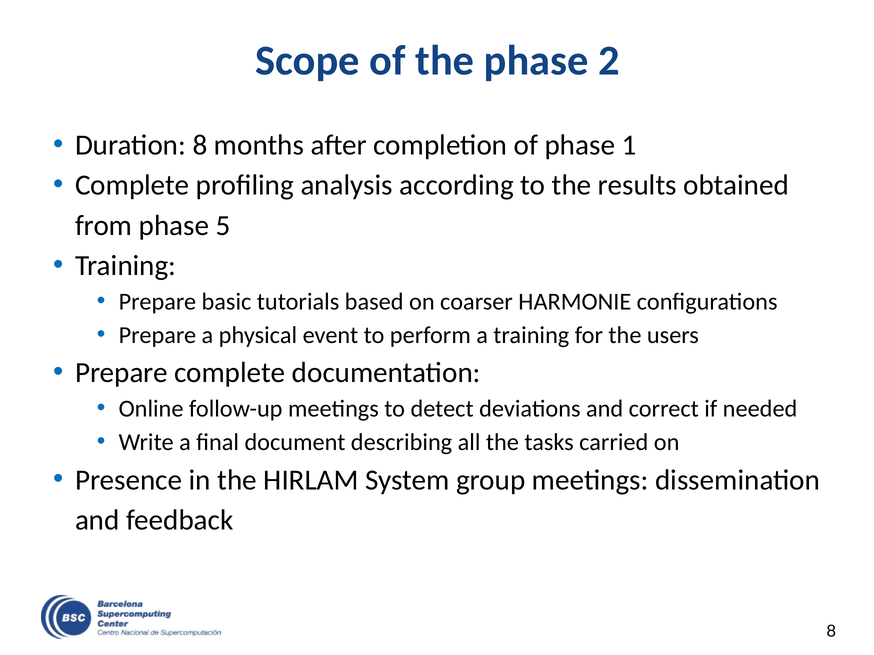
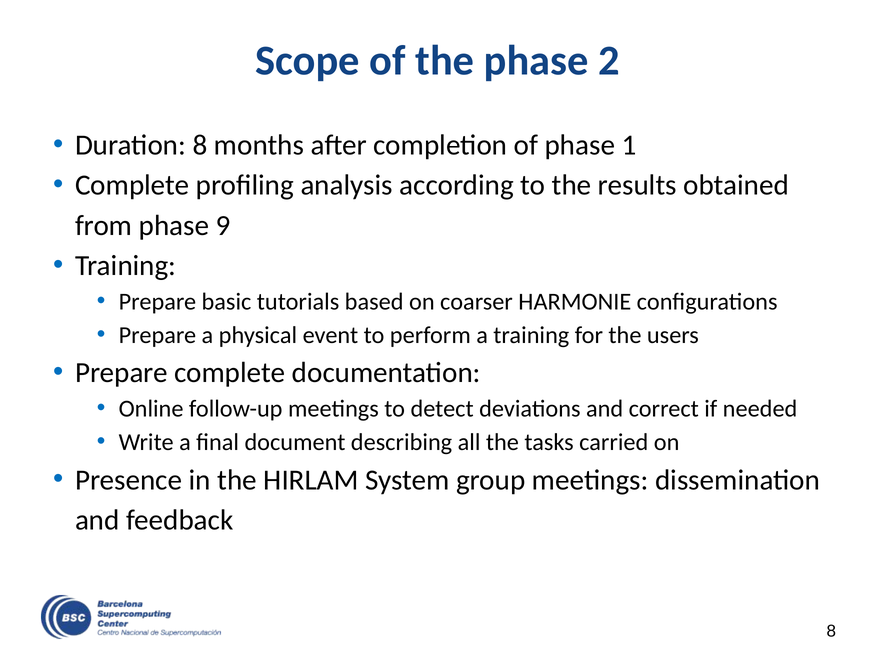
5: 5 -> 9 (223, 226)
